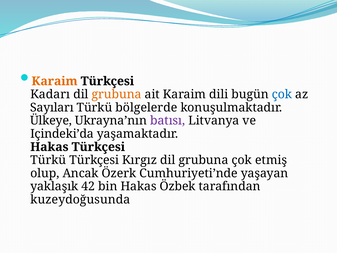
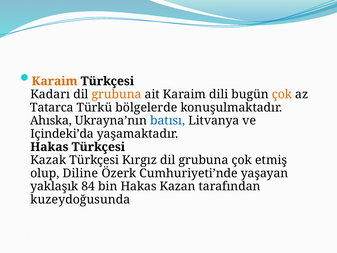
çok colour: blue -> orange (282, 94)
Sayıları: Sayıları -> Tatarca (52, 107)
Ülkeye: Ülkeye -> Ahıska (51, 121)
batısı colour: purple -> blue (168, 121)
Türkü: Türkü -> Kazak (48, 160)
Ancak: Ancak -> Diline (80, 173)
42: 42 -> 84 (88, 186)
Özbek: Özbek -> Kazan (178, 186)
